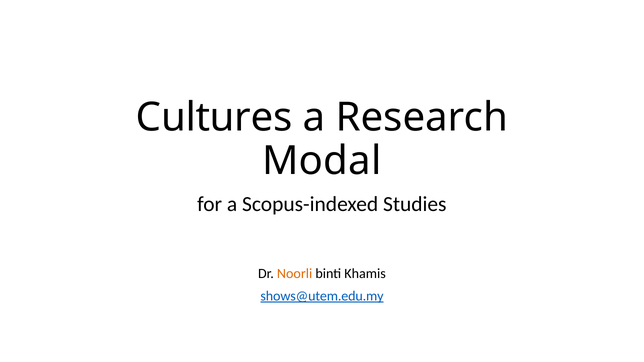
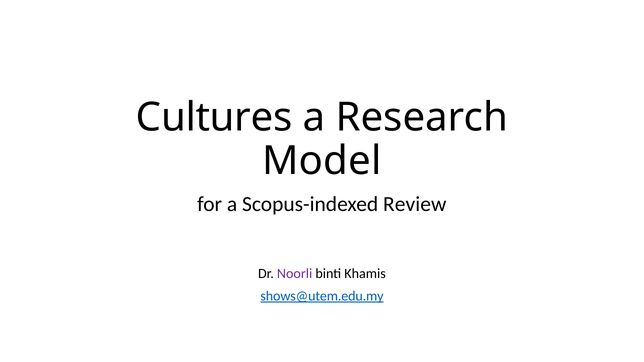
Modal: Modal -> Model (322, 161)
Studies: Studies -> Review (415, 204)
Noorli colour: orange -> purple (295, 274)
